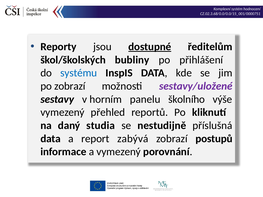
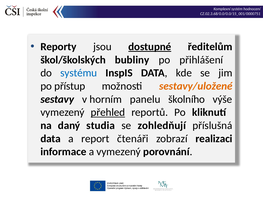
po zobrazí: zobrazí -> přístup (70, 86)
sestavy/uložené colour: purple -> orange (196, 86)
přehled underline: none -> present (108, 113)
nestudijně: nestudijně -> zohledňují (162, 126)
zabývá: zabývá -> čtenáři (133, 139)
postupů: postupů -> realizaci (214, 139)
